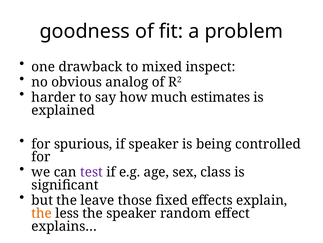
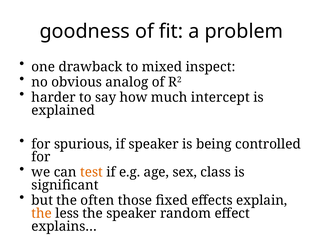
estimates: estimates -> intercept (220, 97)
test colour: purple -> orange (91, 172)
leave: leave -> often (97, 200)
